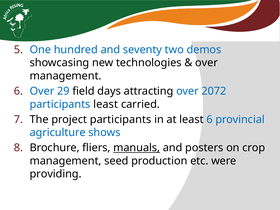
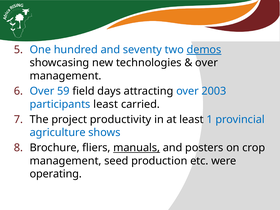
demos underline: none -> present (204, 50)
29: 29 -> 59 (63, 91)
2072: 2072 -> 2003 (214, 91)
project participants: participants -> productivity (121, 119)
least 6: 6 -> 1 (210, 119)
providing: providing -> operating (56, 174)
